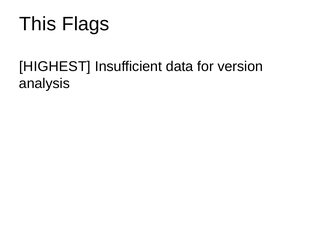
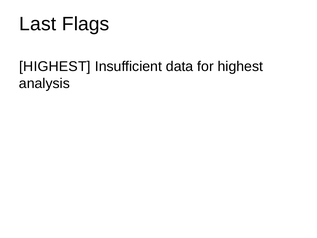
This: This -> Last (38, 24)
for version: version -> highest (240, 66)
